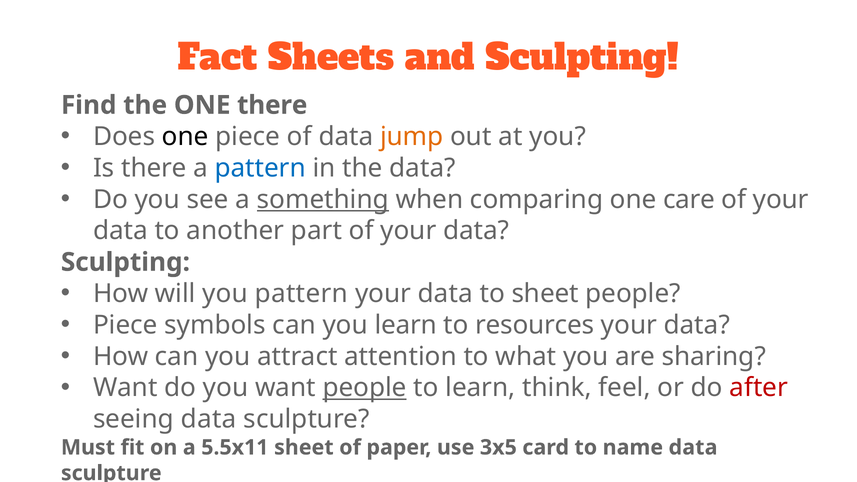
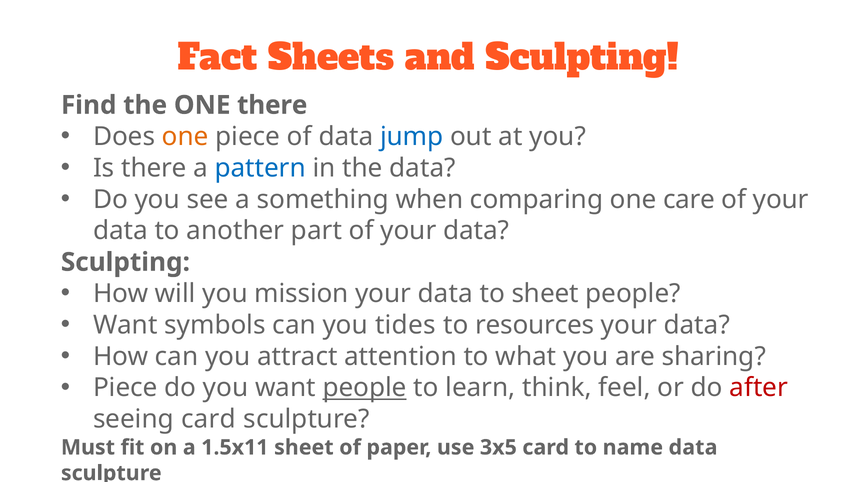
one colour: black -> orange (185, 137)
jump colour: orange -> blue (412, 137)
something underline: present -> none (323, 199)
you pattern: pattern -> mission (302, 294)
Piece: Piece -> Want (125, 325)
you learn: learn -> tides (405, 325)
Want: Want -> Piece (125, 388)
seeing data: data -> card (209, 419)
5.5x11: 5.5x11 -> 1.5x11 (235, 448)
